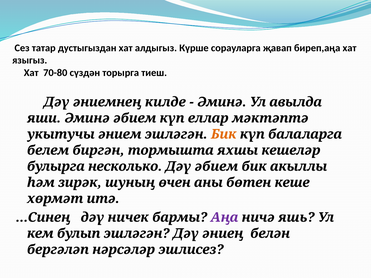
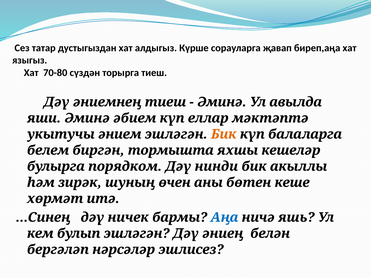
әниемнең килде: килде -> тиеш (165, 102)
несколько: несколько -> порядком (125, 167)
Дәү әбием: әбием -> нинди (216, 167)
Аңа colour: purple -> blue (224, 218)
